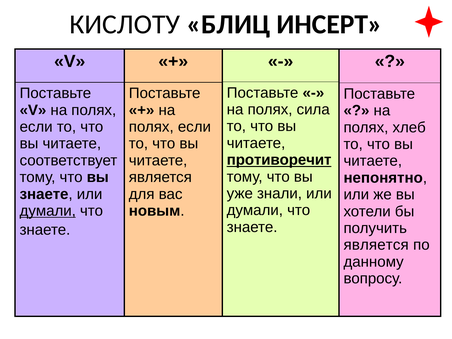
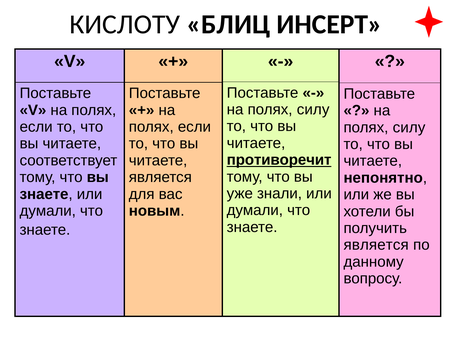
сила: сила -> силу (313, 110)
хлеб: хлеб -> силу (409, 127)
думали underline: present -> none (48, 211)
